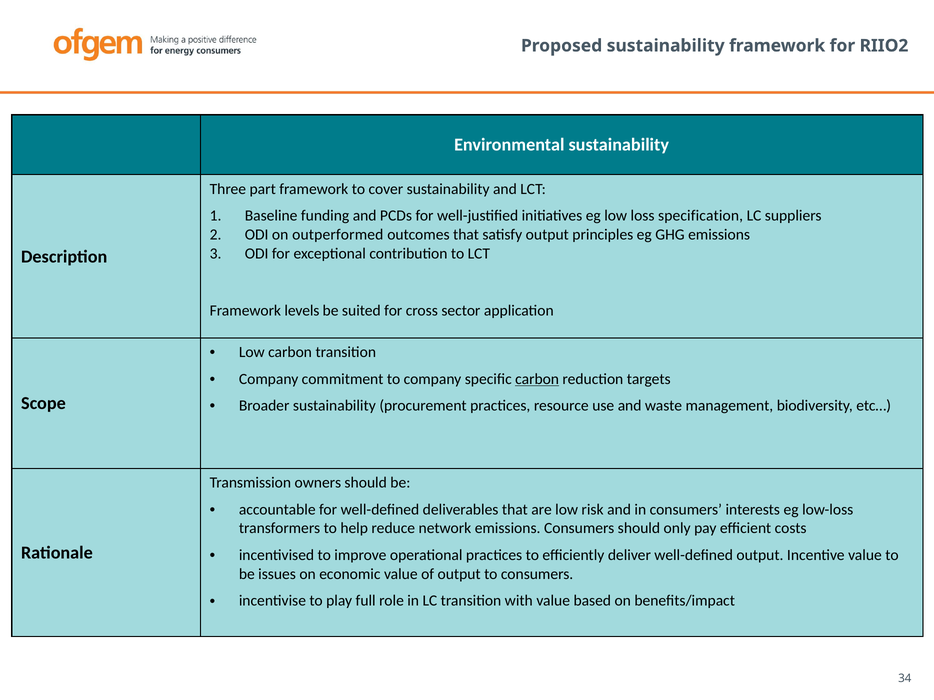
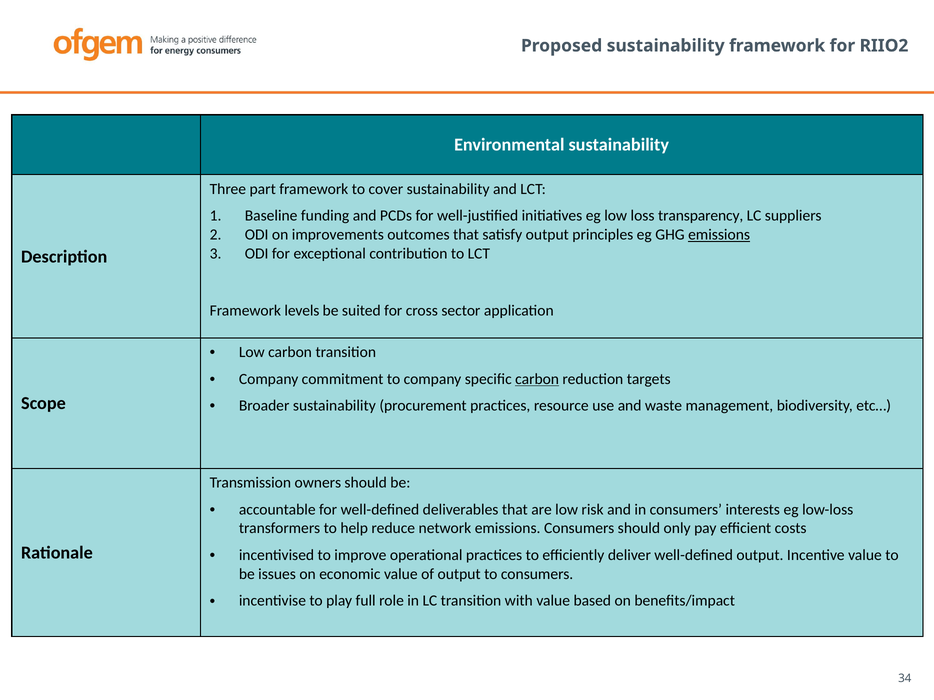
specification: specification -> transparency (701, 216)
outperformed: outperformed -> improvements (338, 235)
emissions underline: none -> present (719, 235)
